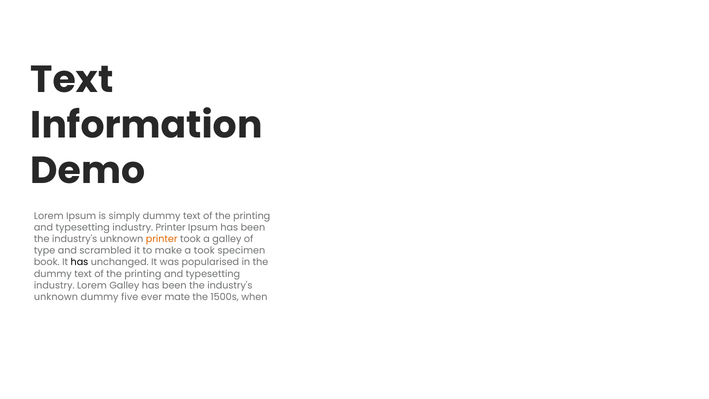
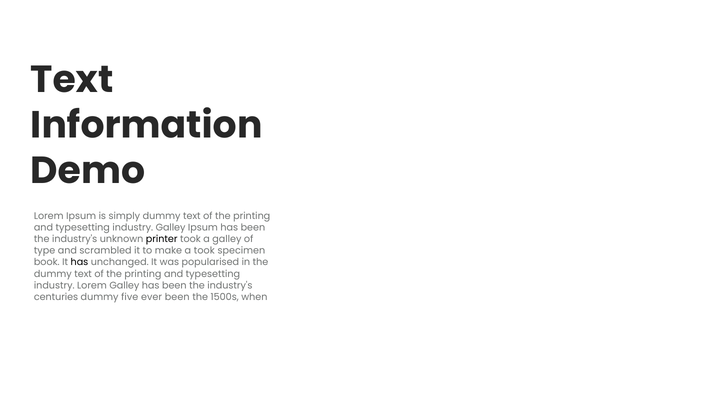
industry Printer: Printer -> Galley (171, 228)
printer colour: orange -> black (162, 239)
unknown: unknown -> centuries (56, 297)
ever mate: mate -> been (177, 297)
